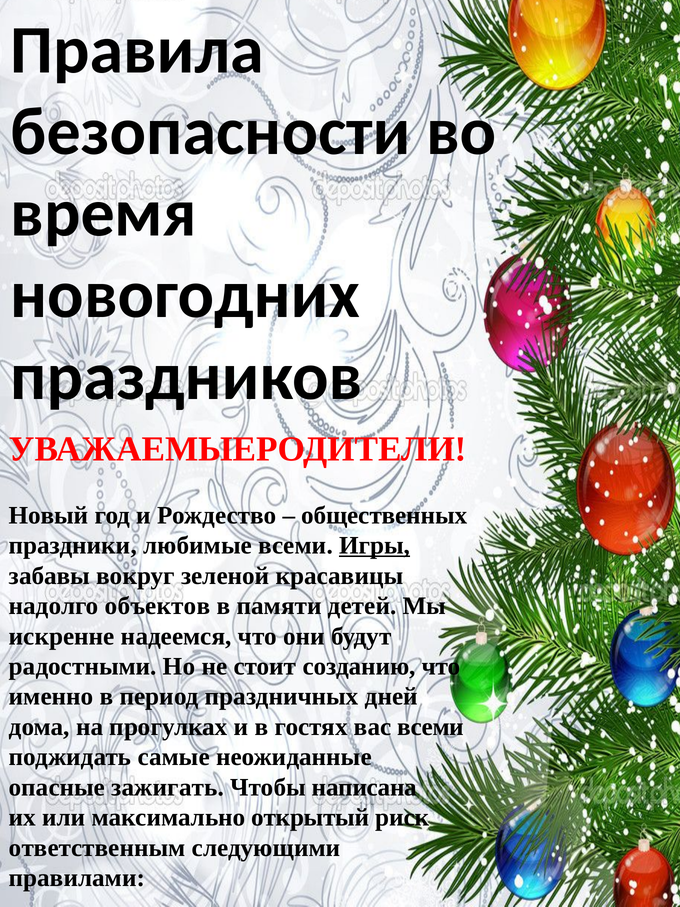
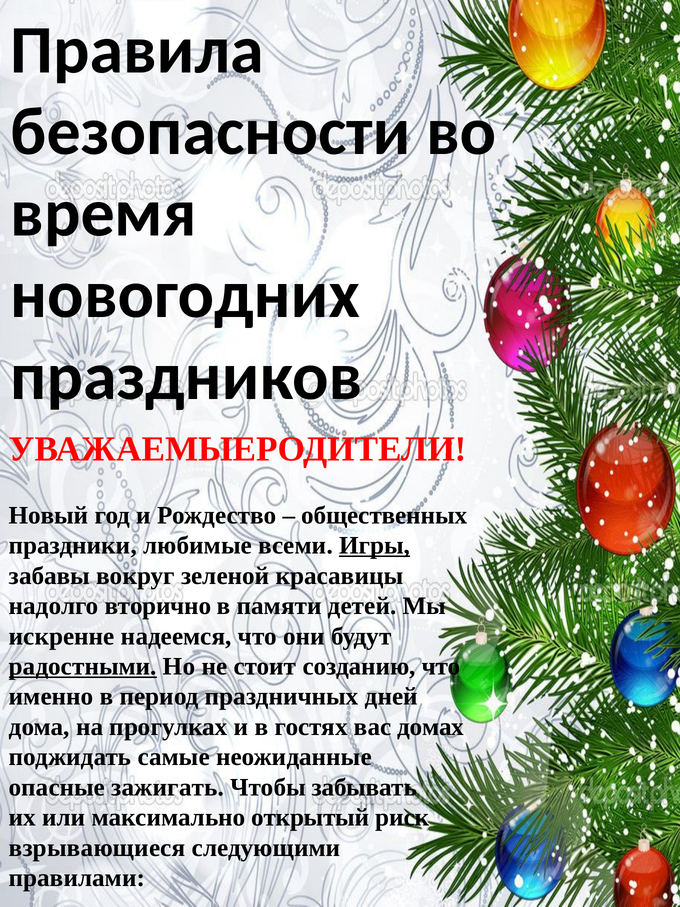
объектов: объектов -> вторично (158, 606)
радостными underline: none -> present (83, 666)
вас всеми: всеми -> домах (431, 727)
написана: написана -> забывать (364, 787)
ответственным: ответственным -> взрывающиеся (97, 848)
